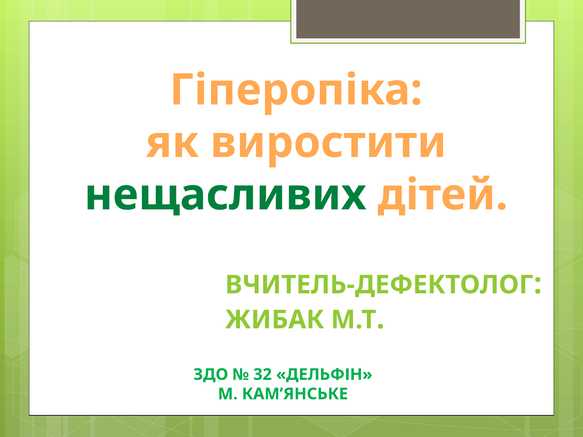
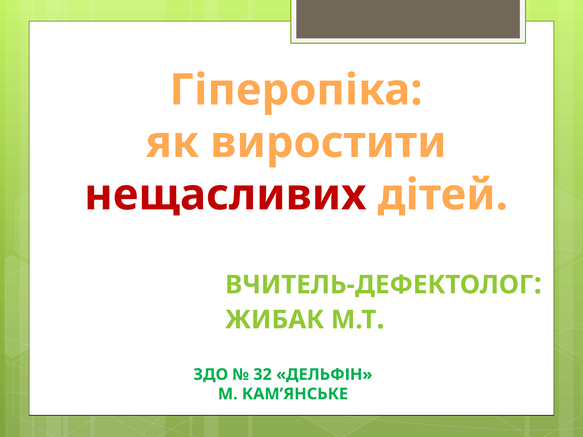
нещасливих colour: green -> red (225, 195)
